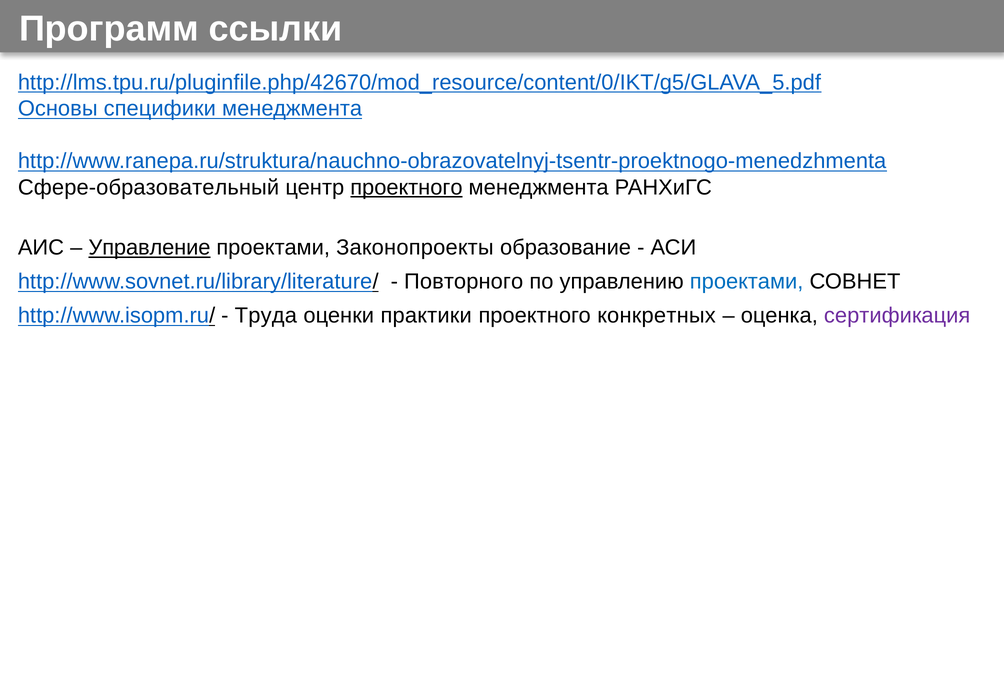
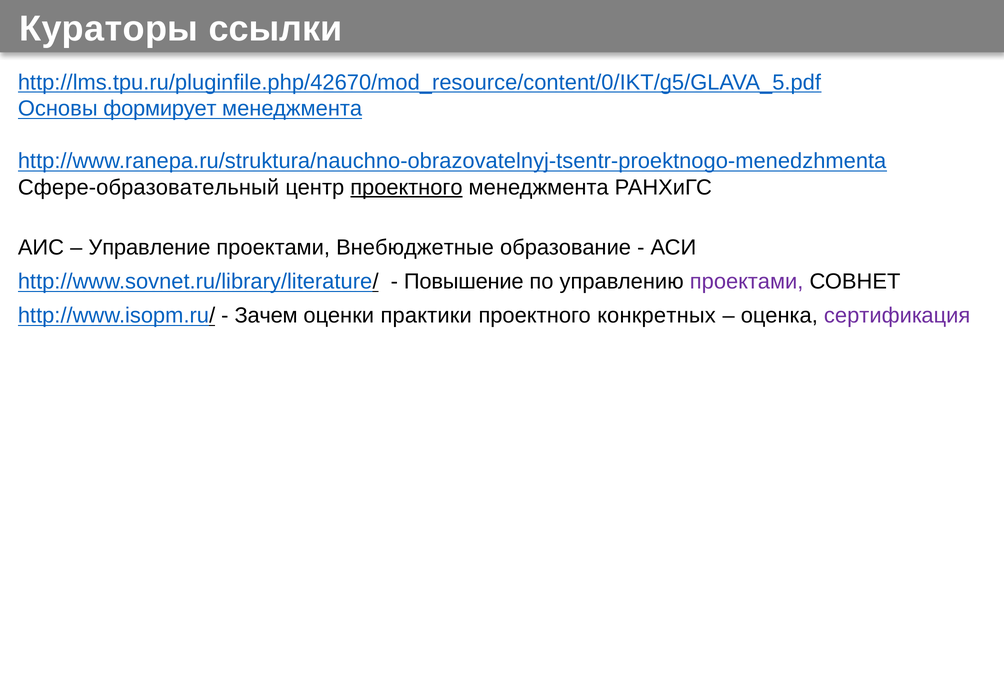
Программ: Программ -> Кураторы (109, 29)
специфики: специфики -> формирует (160, 109)
Управление underline: present -> none (149, 248)
Законопроекты: Законопроекты -> Внебюджетные (415, 248)
Повторного: Повторного -> Повышение (464, 282)
проектами colour: blue -> purple (747, 282)
Труда: Труда -> Зачем (266, 316)
